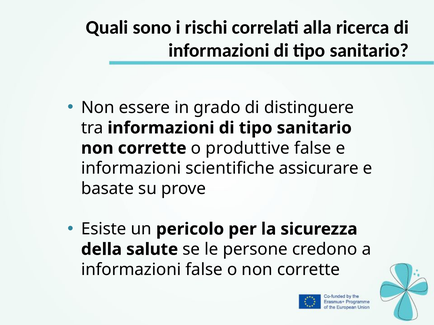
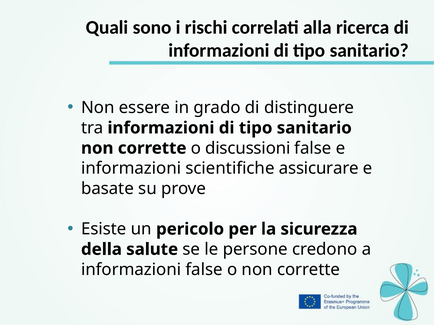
produttive: produttive -> discussioni (248, 148)
